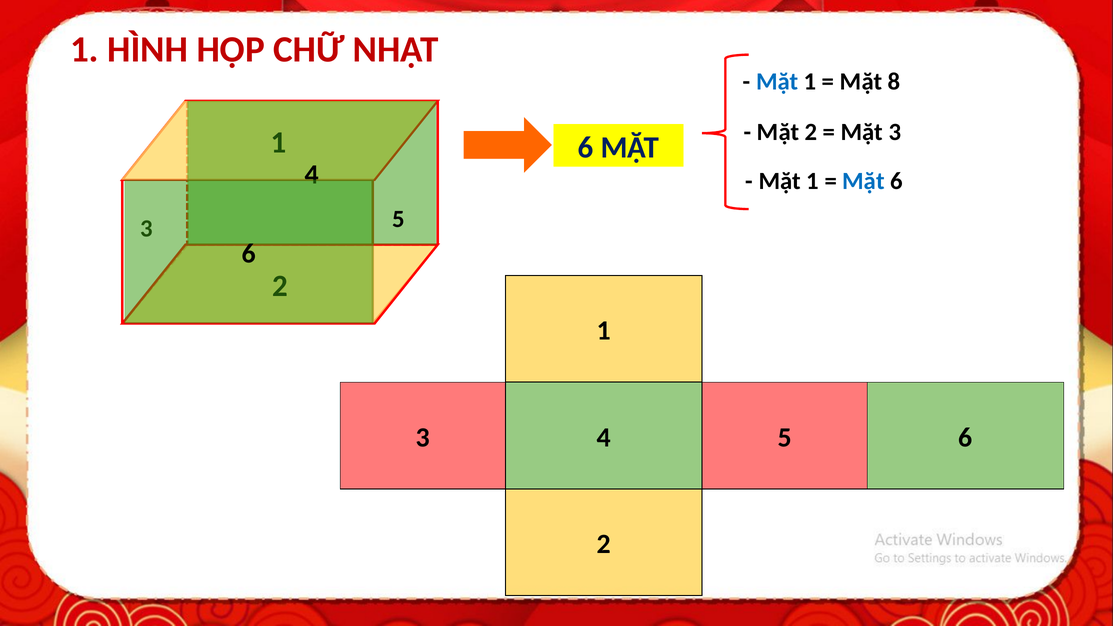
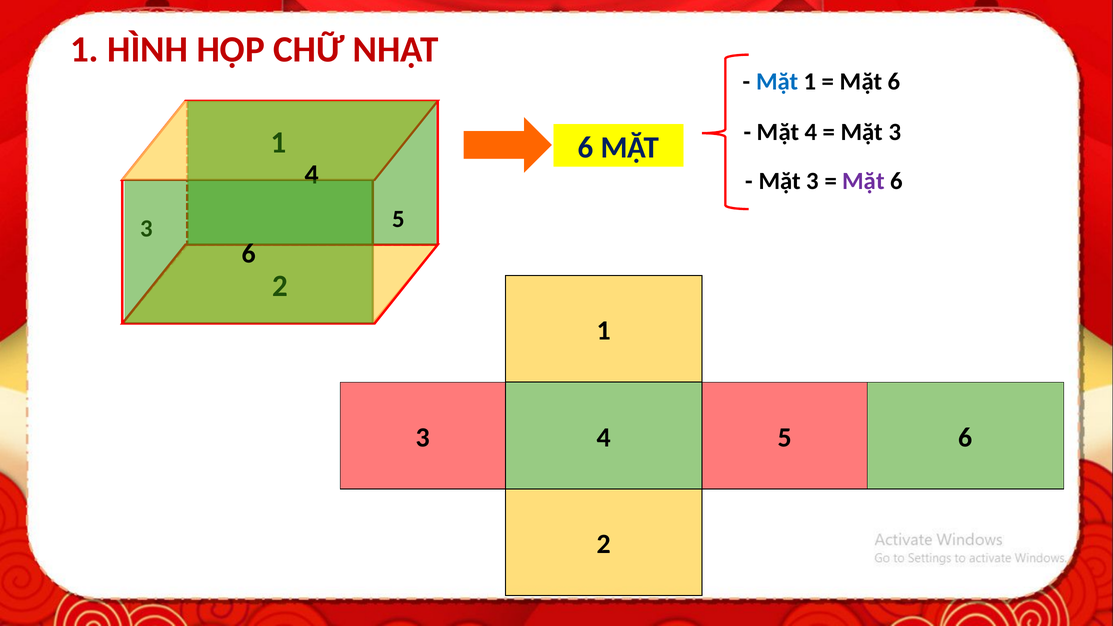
8: 8 -> 6 (894, 82)
2: 2 -> 4 (811, 132)
1: 1 -> 3 (813, 181)
Mặt colour: blue -> purple (864, 181)
